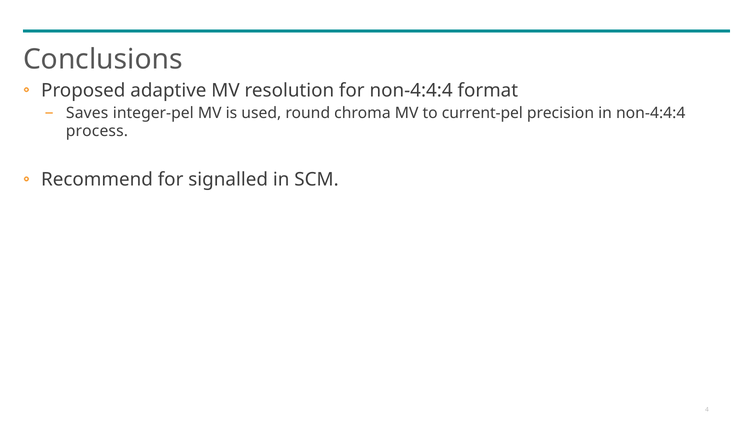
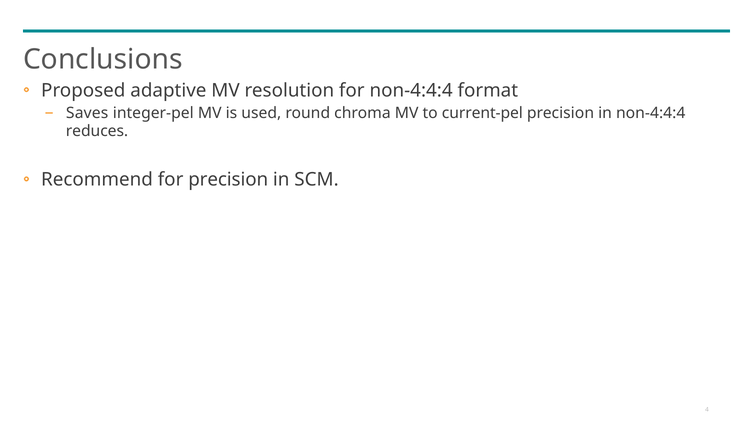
process: process -> reduces (97, 131)
for signalled: signalled -> precision (228, 180)
